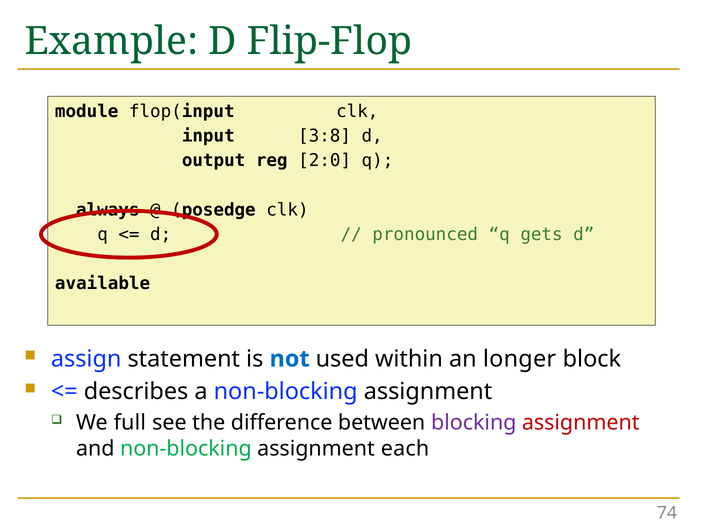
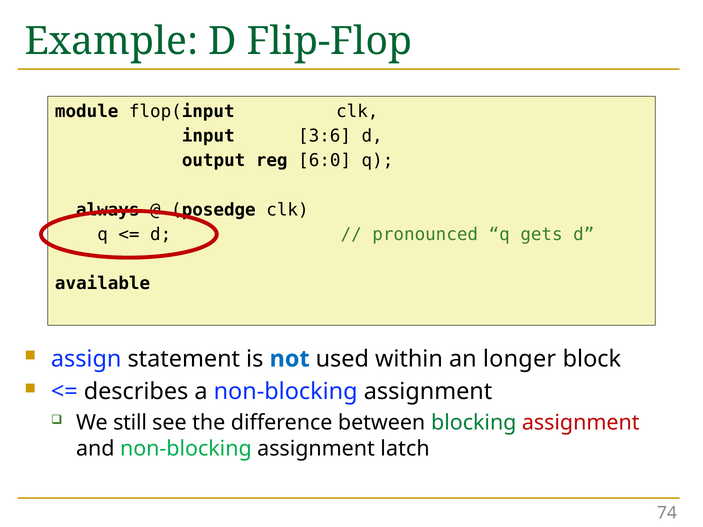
3:8: 3:8 -> 3:6 (325, 136)
2:0: 2:0 -> 6:0 (325, 161)
full: full -> still (130, 423)
blocking colour: purple -> green (474, 423)
each: each -> latch (405, 449)
